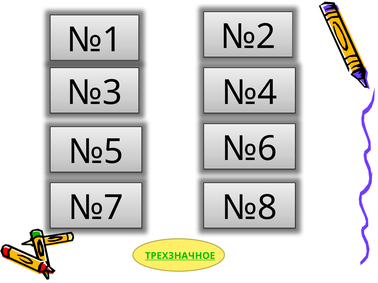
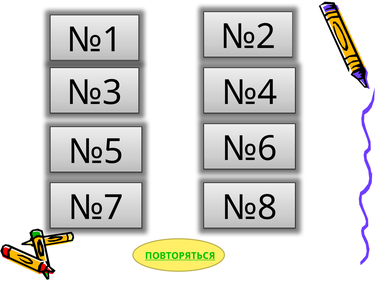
ТРЕХЗНАЧНОЕ: ТРЕХЗНАЧНОЕ -> ПОВТОРЯТЬСЯ (180, 256)
